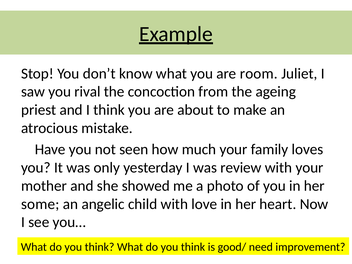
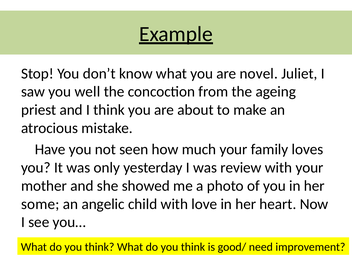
room: room -> novel (259, 74)
rival: rival -> well (87, 92)
